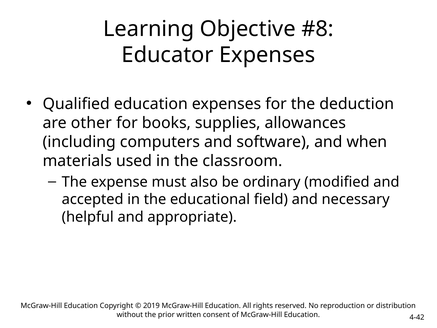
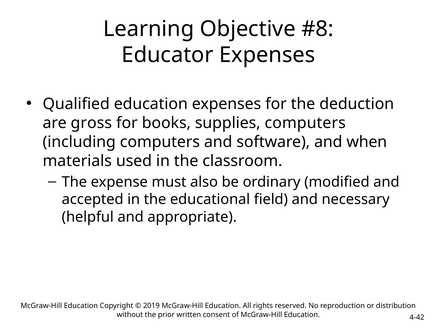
other: other -> gross (91, 123)
supplies allowances: allowances -> computers (305, 123)
